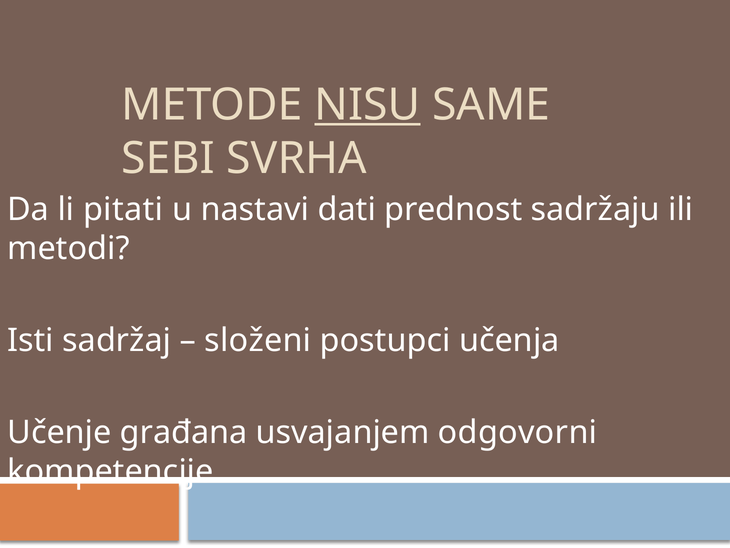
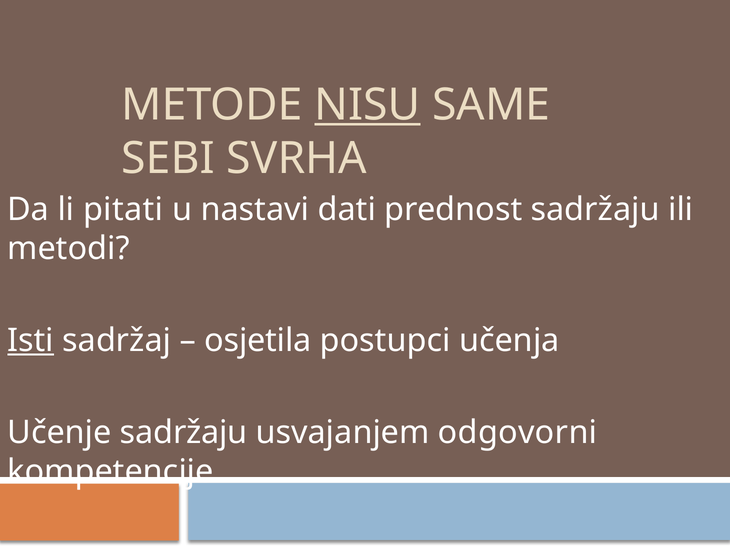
Isti underline: none -> present (31, 340)
složeni: složeni -> osjetila (258, 340)
Učenje građana: građana -> sadržaju (184, 432)
